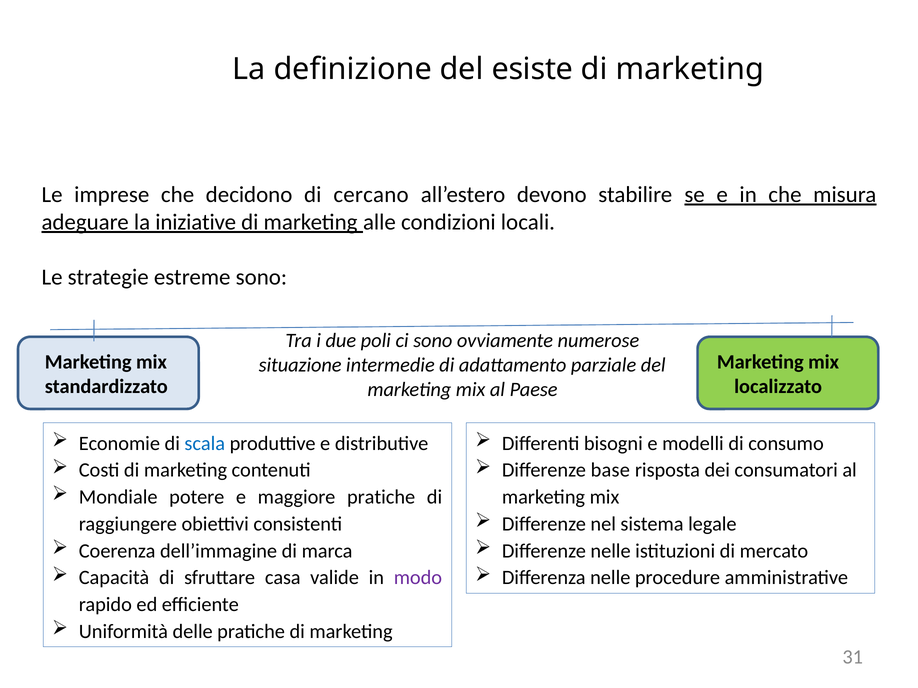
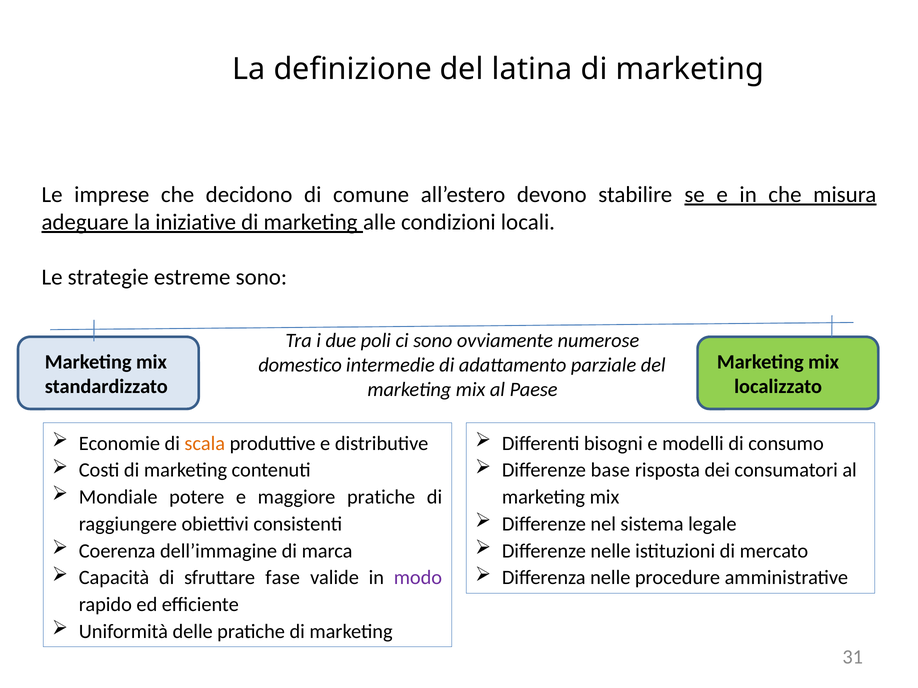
esiste: esiste -> latina (532, 69)
cercano: cercano -> comune (371, 195)
situazione: situazione -> domestico (300, 365)
scala colour: blue -> orange (205, 444)
casa: casa -> fase (283, 578)
